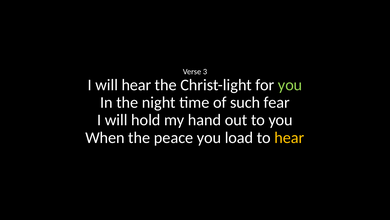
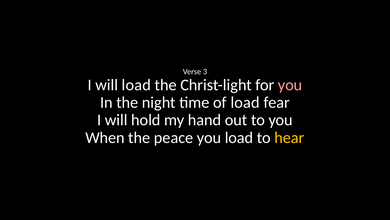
will hear: hear -> load (136, 85)
you colour: light green -> pink (290, 85)
of such: such -> load (245, 102)
